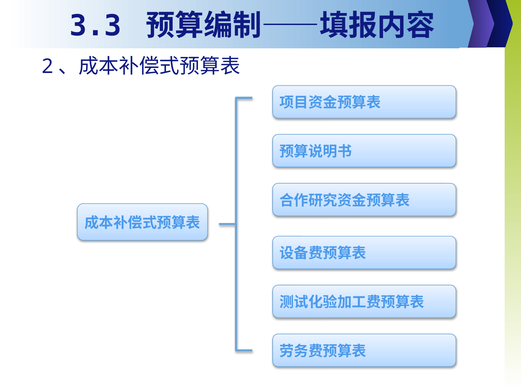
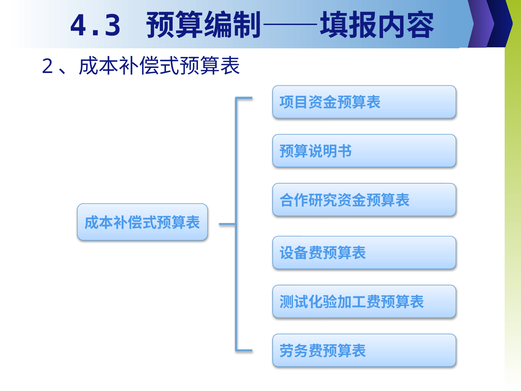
3.3: 3.3 -> 4.3 (96, 26)
